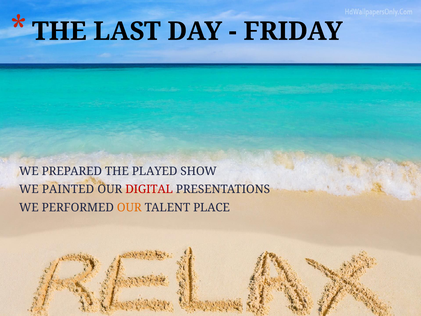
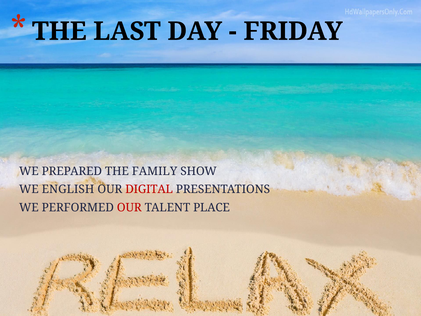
PLAYED: PLAYED -> FAMILY (155, 171)
PAINTED: PAINTED -> ENGLISH (68, 189)
OUR colour: orange -> red (129, 207)
